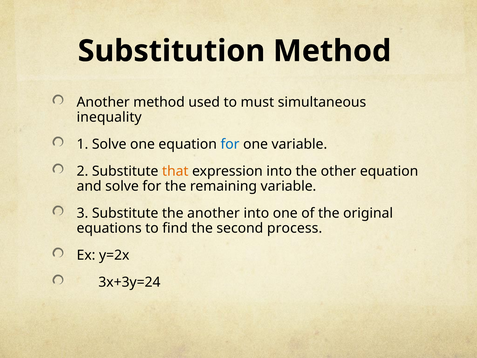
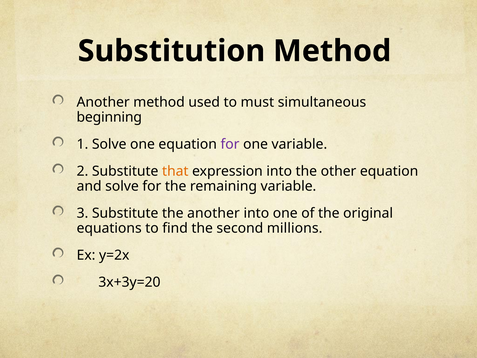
inequality: inequality -> beginning (109, 117)
for colour: blue -> purple (230, 144)
process: process -> millions (295, 228)
3x+3y=24: 3x+3y=24 -> 3x+3y=20 (129, 282)
